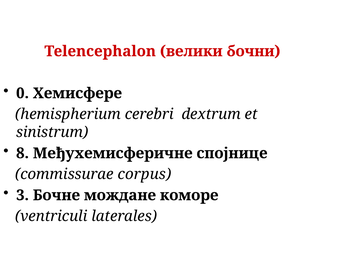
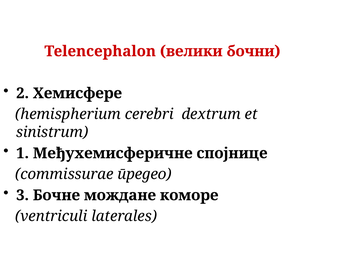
0: 0 -> 2 (23, 93)
8: 8 -> 1 (23, 154)
corpus: corpus -> предео (145, 175)
